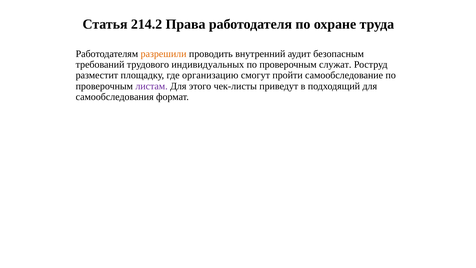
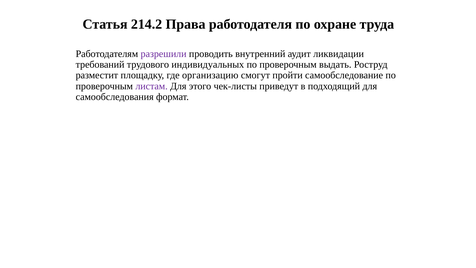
разрешили colour: orange -> purple (164, 54)
безопасным: безопасным -> ликвидации (339, 54)
служат: служат -> выдать (335, 65)
